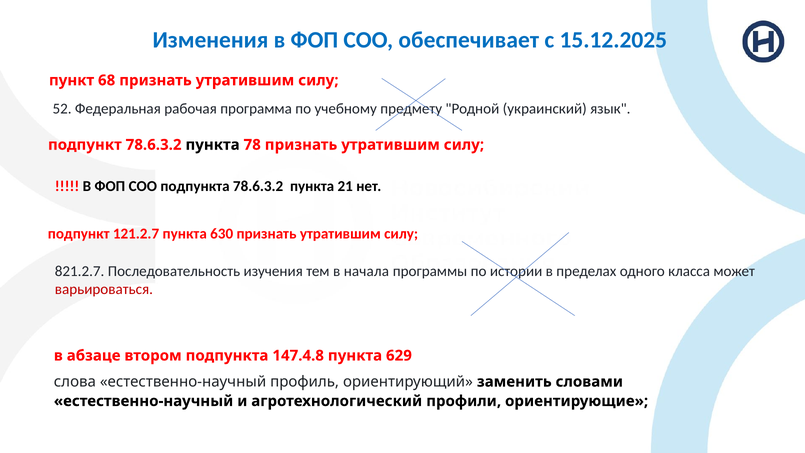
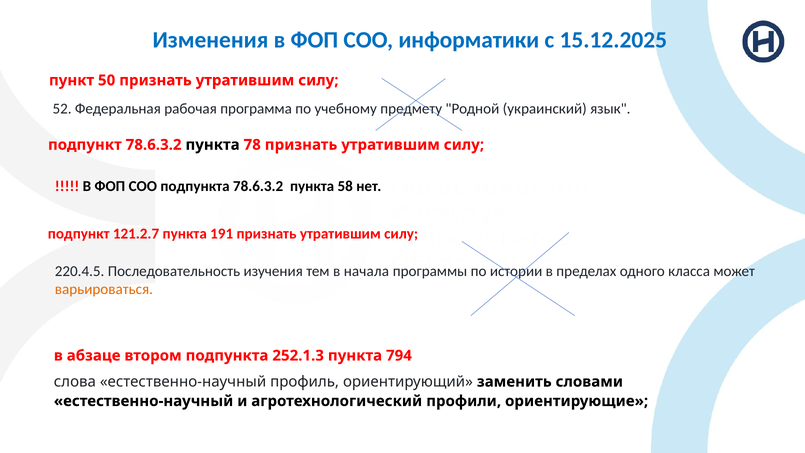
обеспечивает: обеспечивает -> информатики (469, 40)
68: 68 -> 50 (107, 80)
21: 21 -> 58 (345, 186)
630: 630 -> 191 (222, 234)
821.2.7: 821.2.7 -> 220.4.5 (80, 271)
варьироваться colour: red -> orange (104, 289)
147.4.8: 147.4.8 -> 252.1.3 (298, 355)
629: 629 -> 794 (399, 355)
